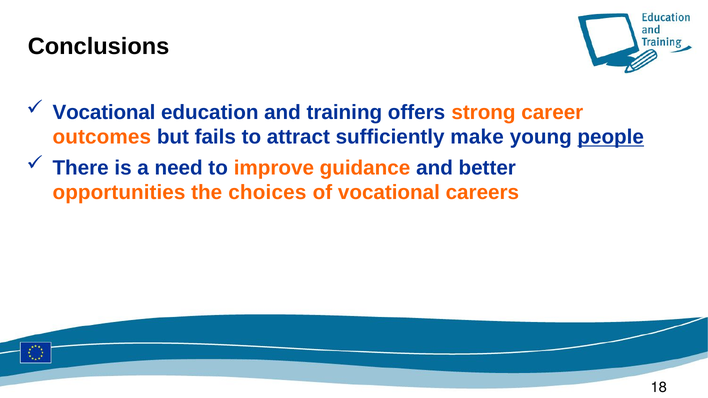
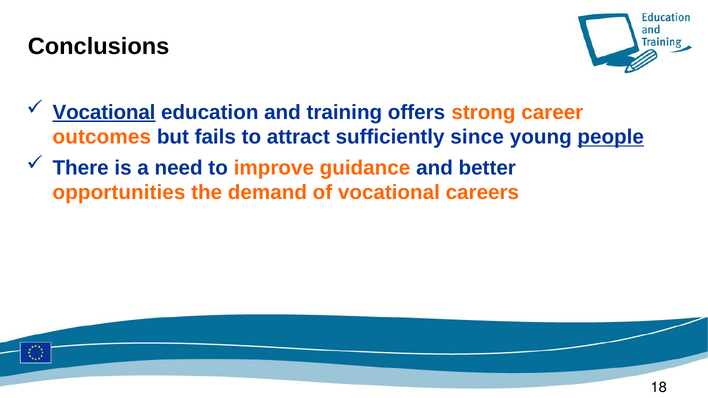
Vocational underline: none -> present (104, 112)
make: make -> since (477, 137)
choices: choices -> demand (267, 193)
